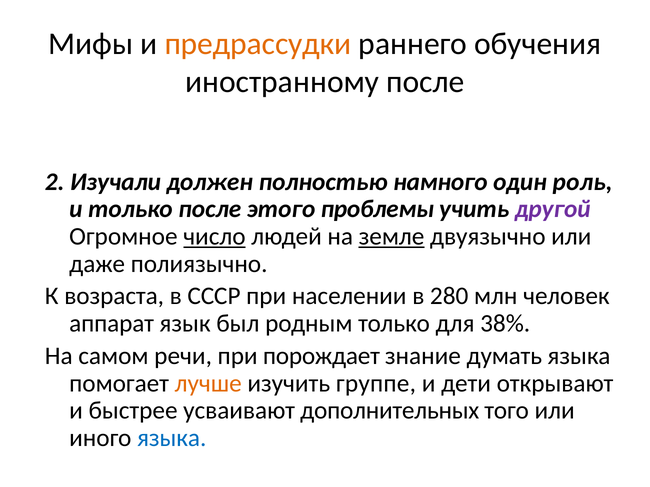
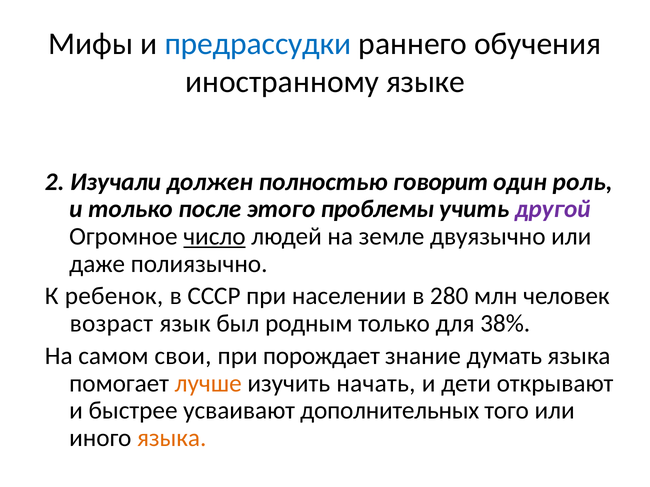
предрассудки colour: orange -> blue (258, 44)
иностранному после: после -> языке (426, 82)
намного: намного -> говорит (440, 182)
земле underline: present -> none (392, 237)
возраста: возраста -> ребенок (114, 296)
аппарат: аппарат -> возраст (111, 324)
речи: речи -> свои (183, 356)
группе: группе -> начать (376, 384)
языка colour: blue -> orange (172, 438)
